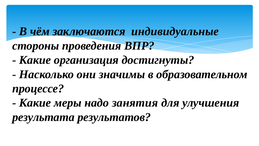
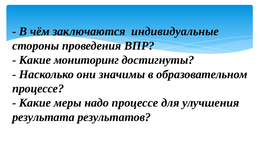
организация: организация -> мониторинг (86, 60)
надо занятия: занятия -> процессе (135, 103)
